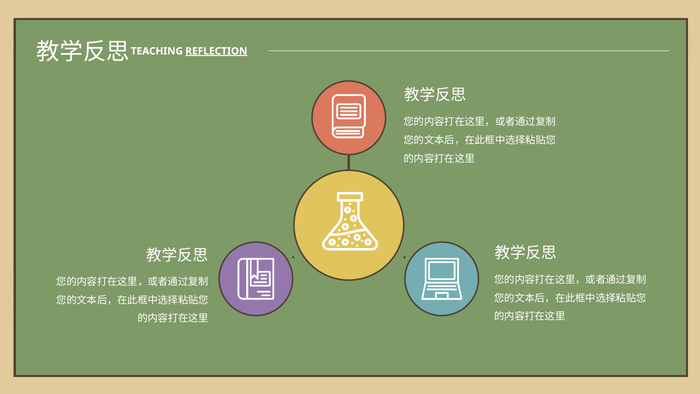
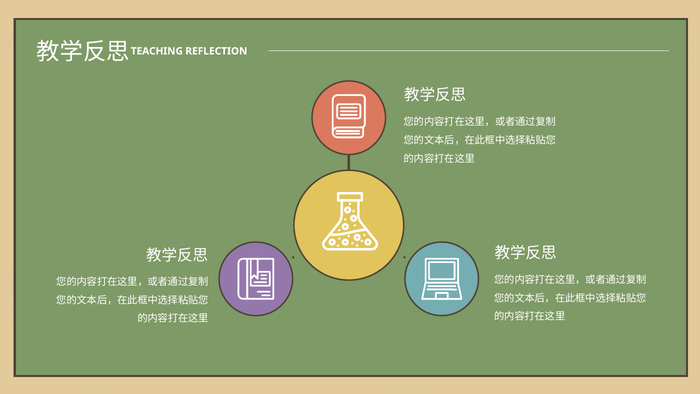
REFLECTION underline: present -> none (216, 51)
